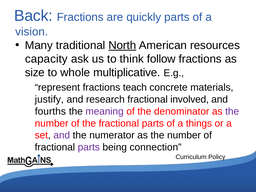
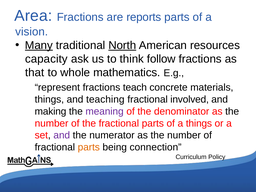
Back: Back -> Area (33, 16)
quickly: quickly -> reports (144, 17)
Many underline: none -> present (39, 45)
size: size -> that (35, 73)
multiplicative: multiplicative -> mathematics (127, 73)
justify: justify -> things (49, 99)
research: research -> teaching (105, 99)
fourths: fourths -> making (50, 111)
the colour: purple -> black (232, 111)
parts colour: purple -> orange (89, 147)
